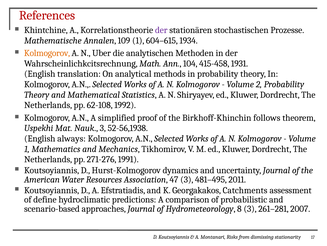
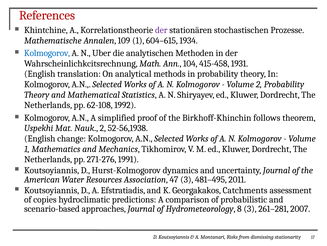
Kolmogorov colour: orange -> blue (47, 53)
Nauk 3: 3 -> 2 (103, 128)
always: always -> change (72, 138)
define: define -> copies (45, 199)
